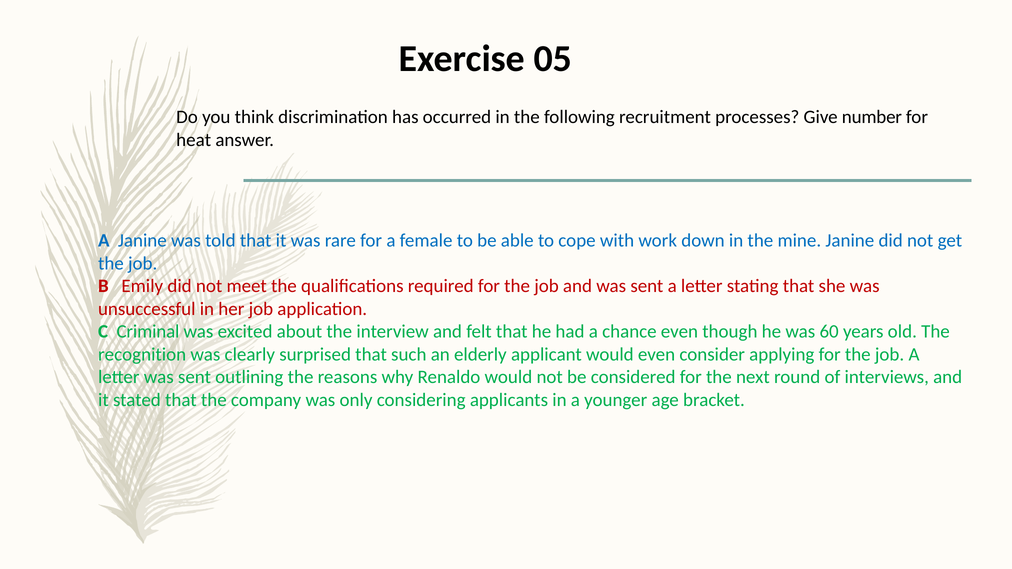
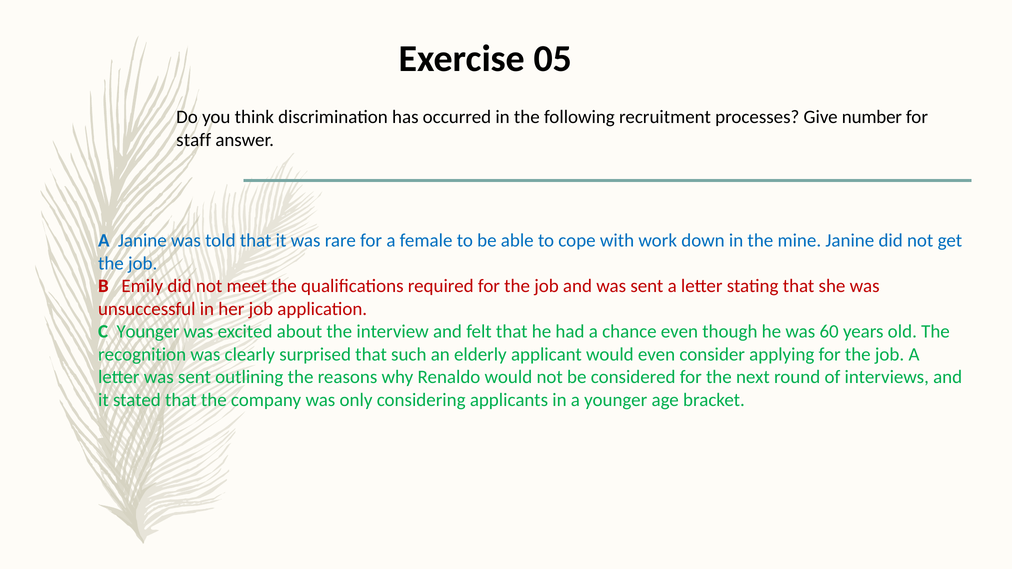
heat: heat -> staff (194, 140)
C Criminal: Criminal -> Younger (148, 332)
